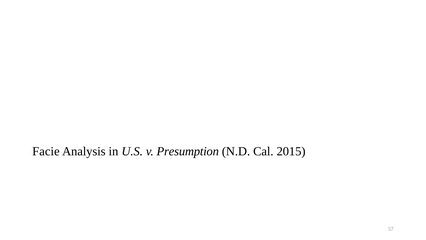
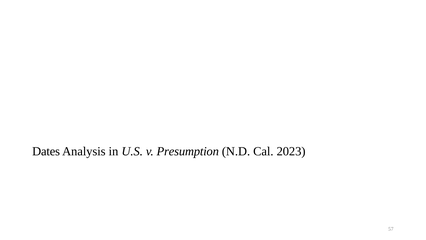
Facie: Facie -> Dates (46, 151)
2015: 2015 -> 2023 (291, 151)
